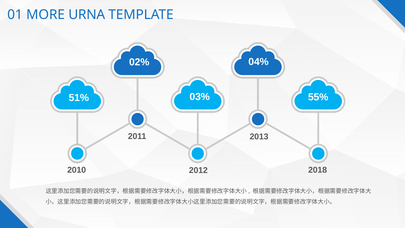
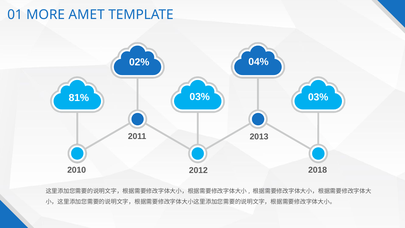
URNA: URNA -> AMET (87, 15)
55%: 55% -> 03% (318, 97)
51%: 51% -> 81% (79, 98)
